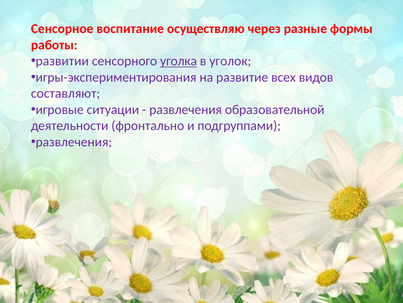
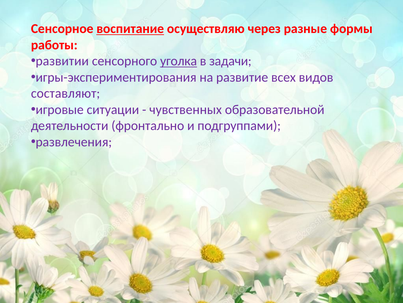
воспитание underline: none -> present (130, 29)
уголок: уголок -> задачи (230, 61)
развлечения: развлечения -> чувственных (186, 109)
